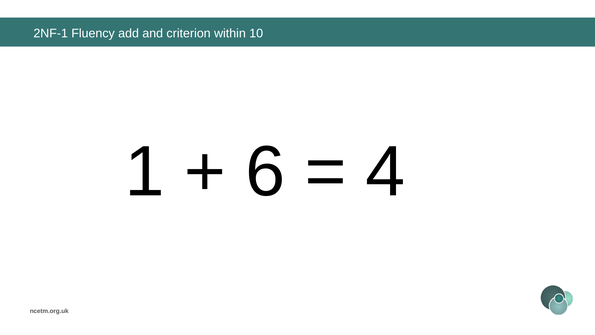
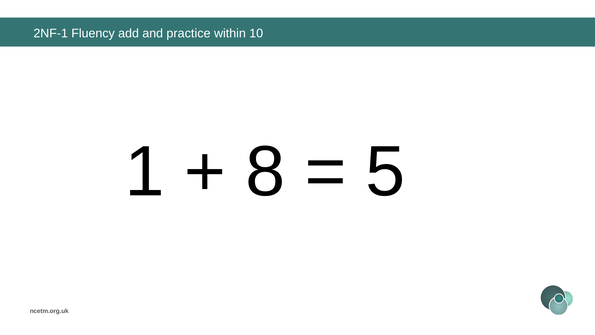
criterion: criterion -> practice (189, 33)
6: 6 -> 8 (265, 172)
4: 4 -> 5 (385, 172)
